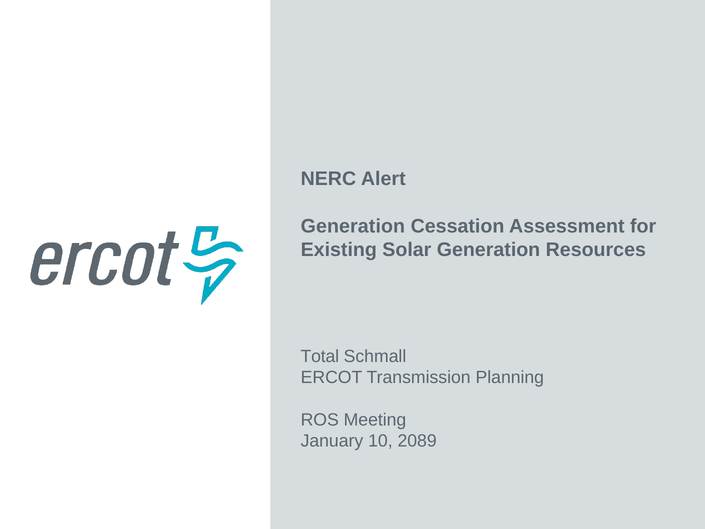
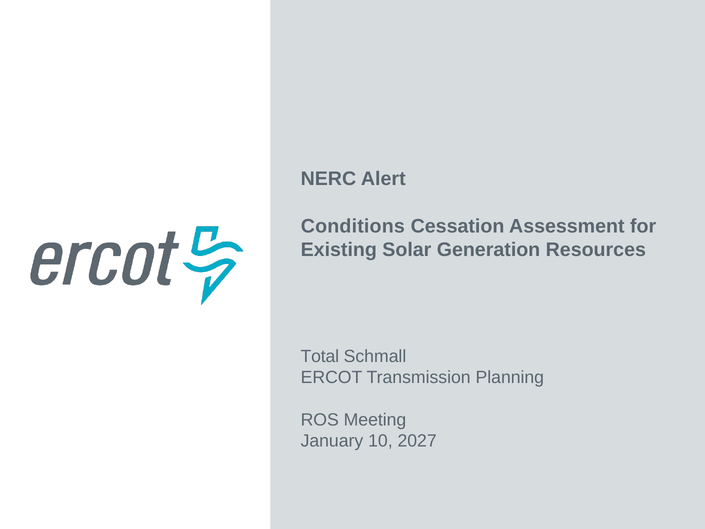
Generation: Generation -> Conditions (353, 226)
2089: 2089 -> 2027 (417, 441)
